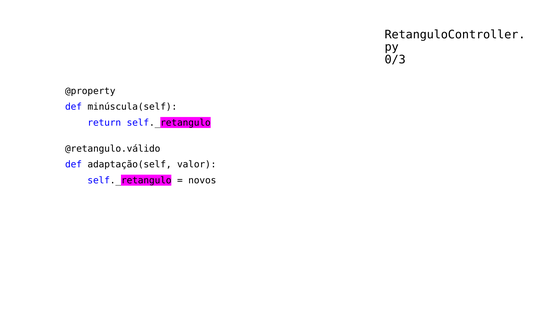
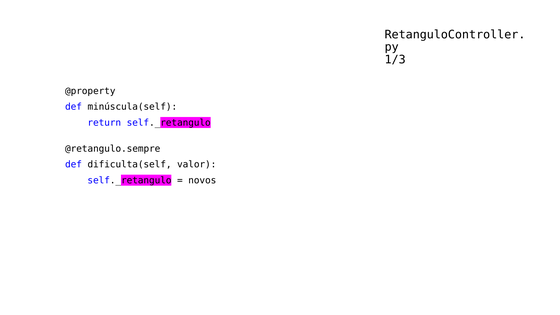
0/3: 0/3 -> 1/3 (395, 60)
@retangulo.válido: @retangulo.válido -> @retangulo.sempre (113, 149)
adaptação(self: adaptação(self -> dificulta(self (130, 165)
